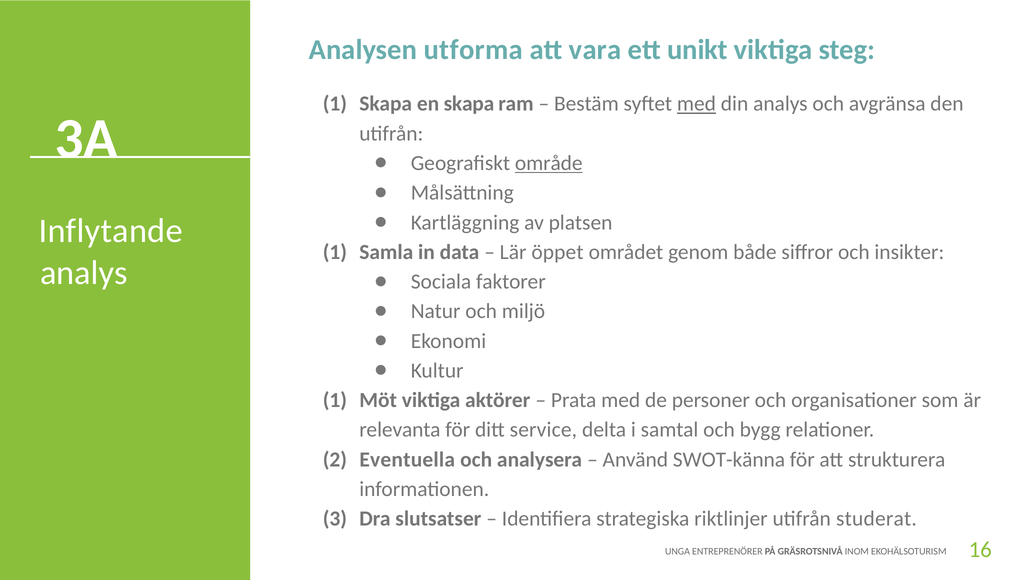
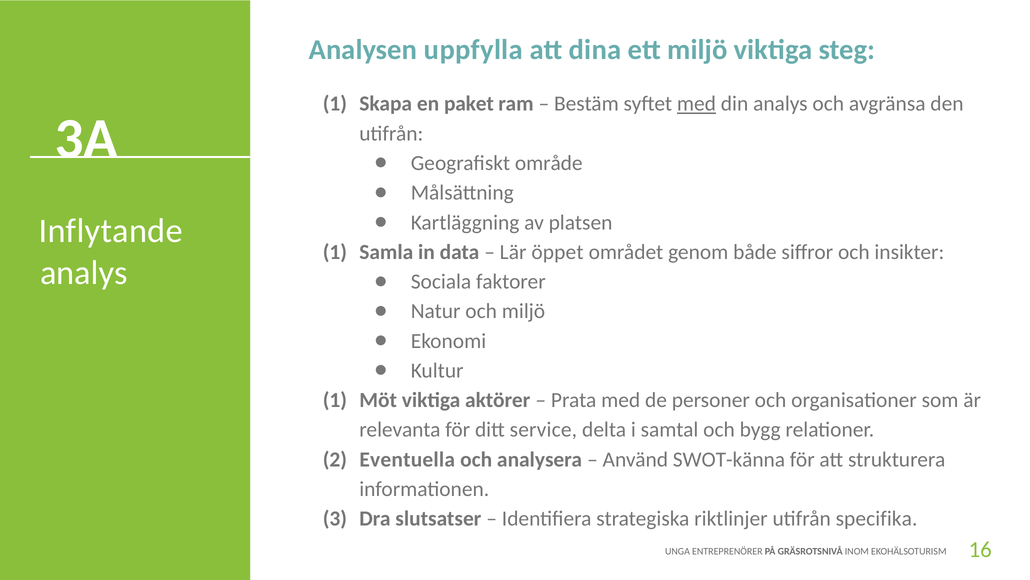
utforma: utforma -> uppfylla (473, 50)
vara: vara -> dina (595, 50)
ett unikt: unikt -> miljö (697, 50)
en skapa: skapa -> paket (469, 104)
område underline: present -> none (549, 163)
studerat: studerat -> specifika (877, 518)
